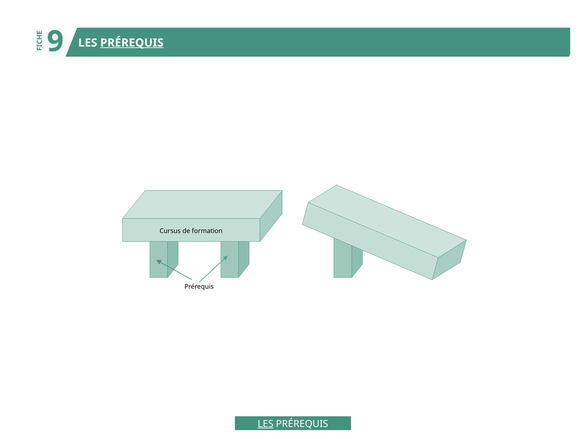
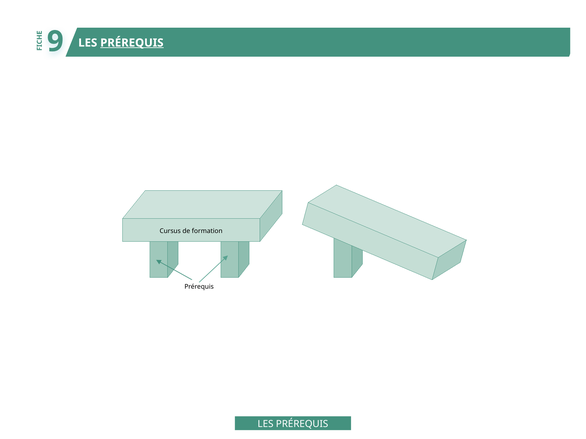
LES underline: present -> none (266, 424)
